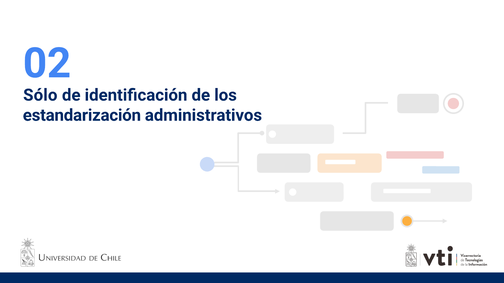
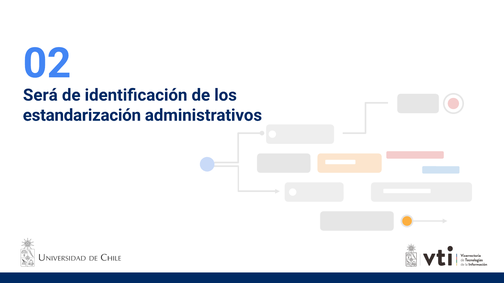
Sólo: Sólo -> Será (40, 95)
